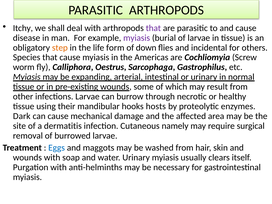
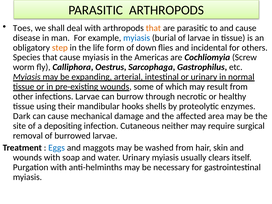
Itchy: Itchy -> Toes (23, 28)
that colour: purple -> orange (153, 28)
myiasis colour: purple -> blue (137, 38)
hosts: hosts -> shells (156, 106)
dermatitis: dermatitis -> depositing (63, 126)
namely: namely -> neither (175, 126)
